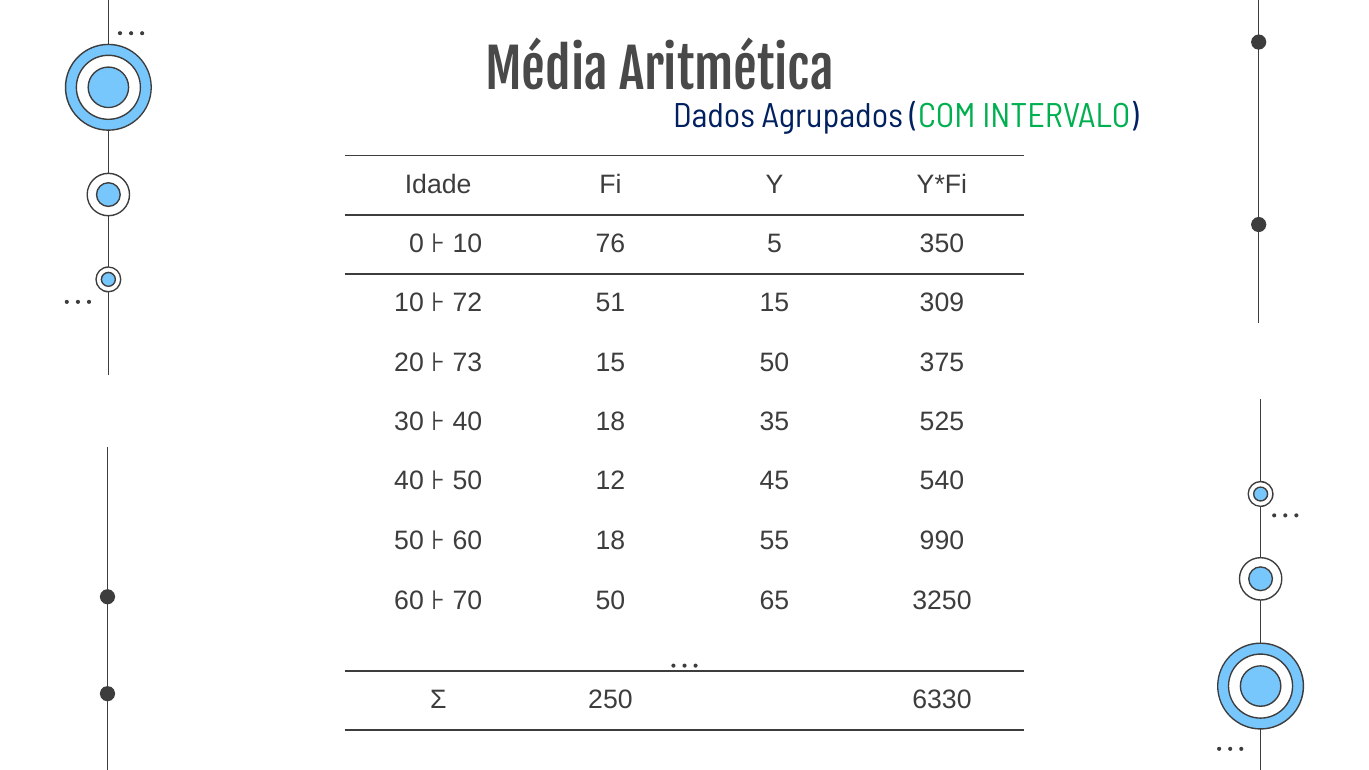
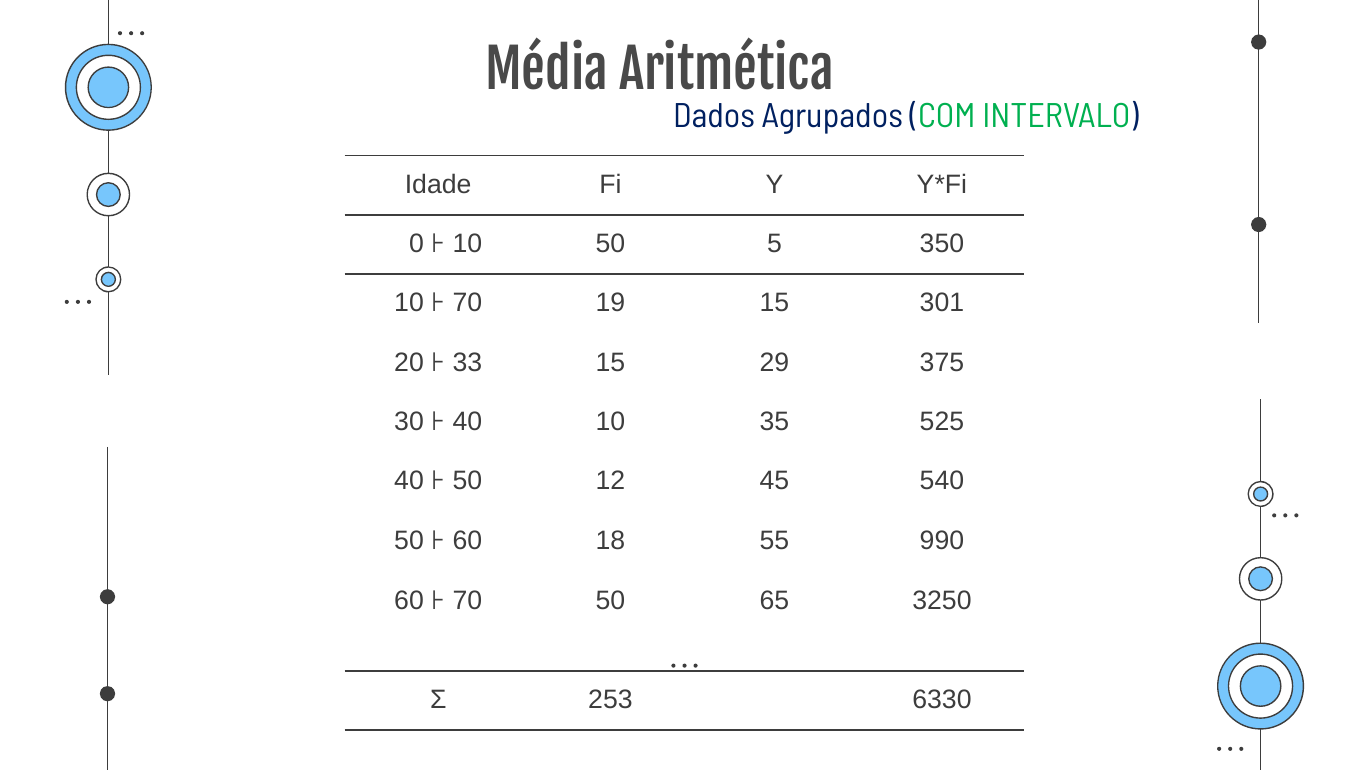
76: 76 -> 50 (610, 244)
10 72: 72 -> 70 (467, 303)
51: 51 -> 19 (610, 303)
309: 309 -> 301 (942, 303)
73: 73 -> 33 (467, 362)
15 50: 50 -> 29 (774, 362)
18: 18 -> 10 (610, 422)
250: 250 -> 253 (610, 700)
